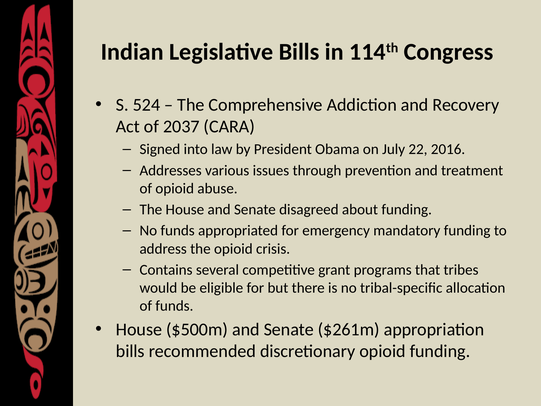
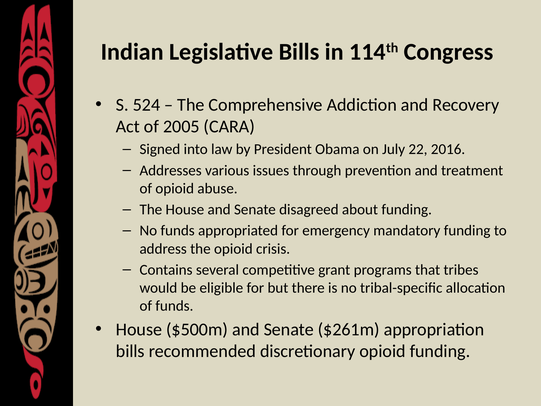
2037: 2037 -> 2005 (181, 127)
